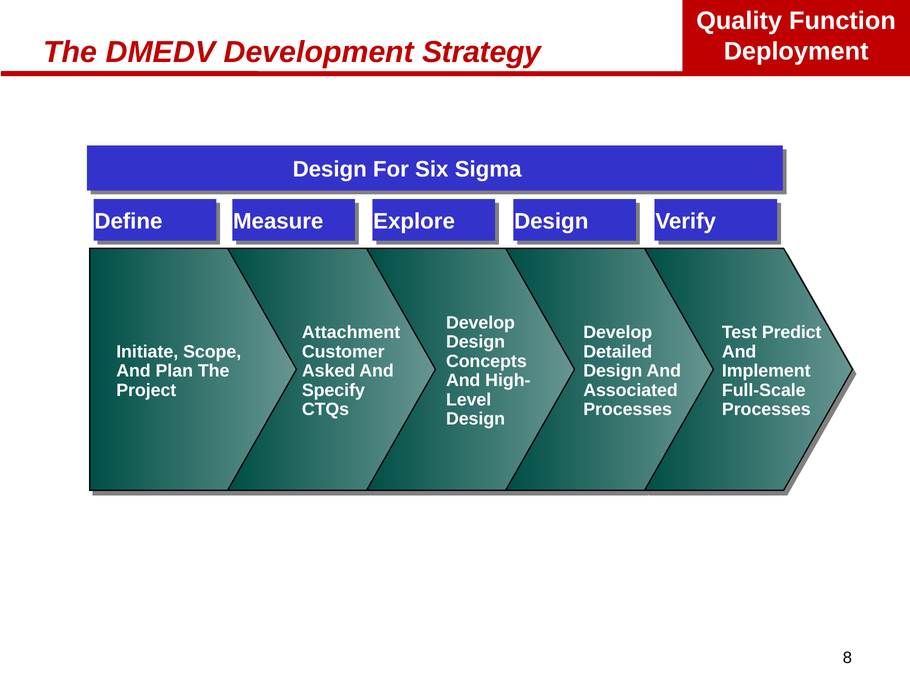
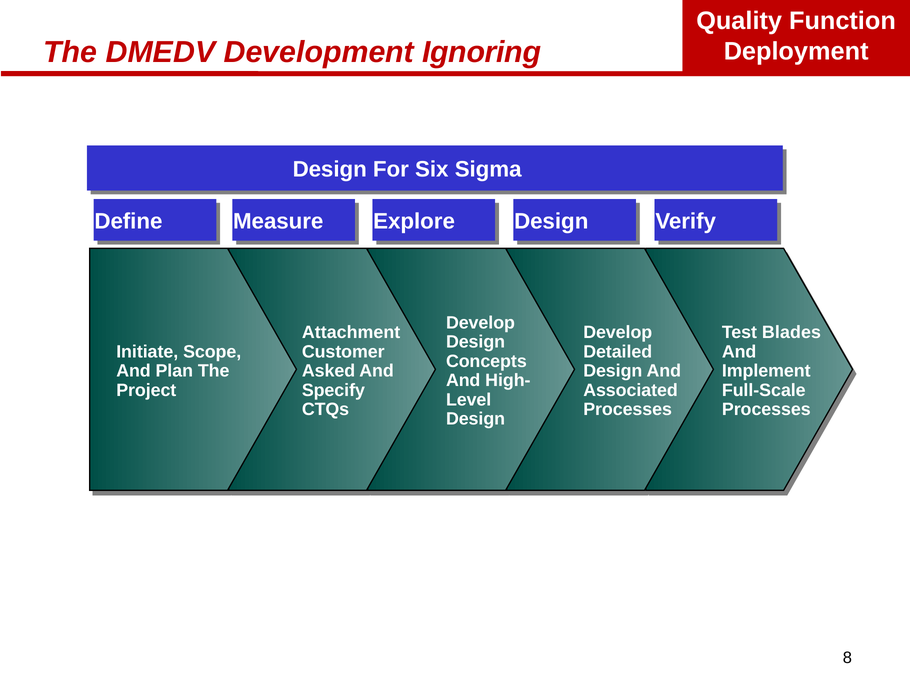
Strategy: Strategy -> Ignoring (482, 52)
Predict: Predict -> Blades (791, 332)
